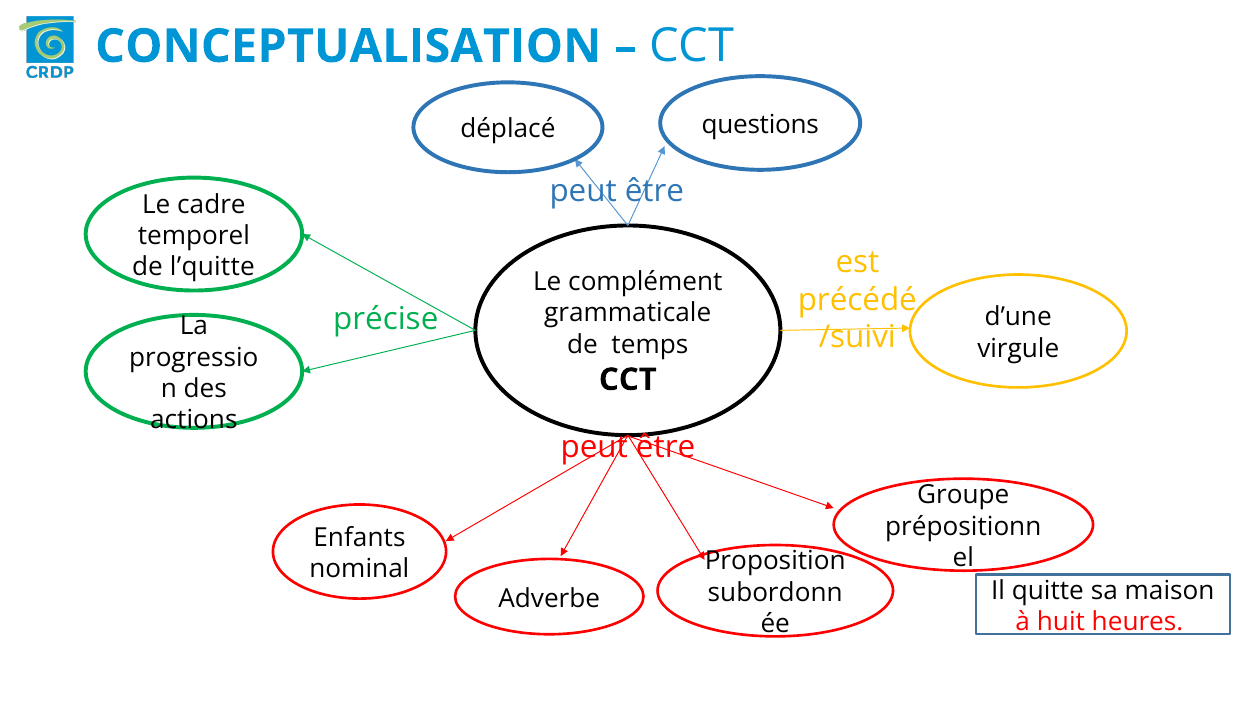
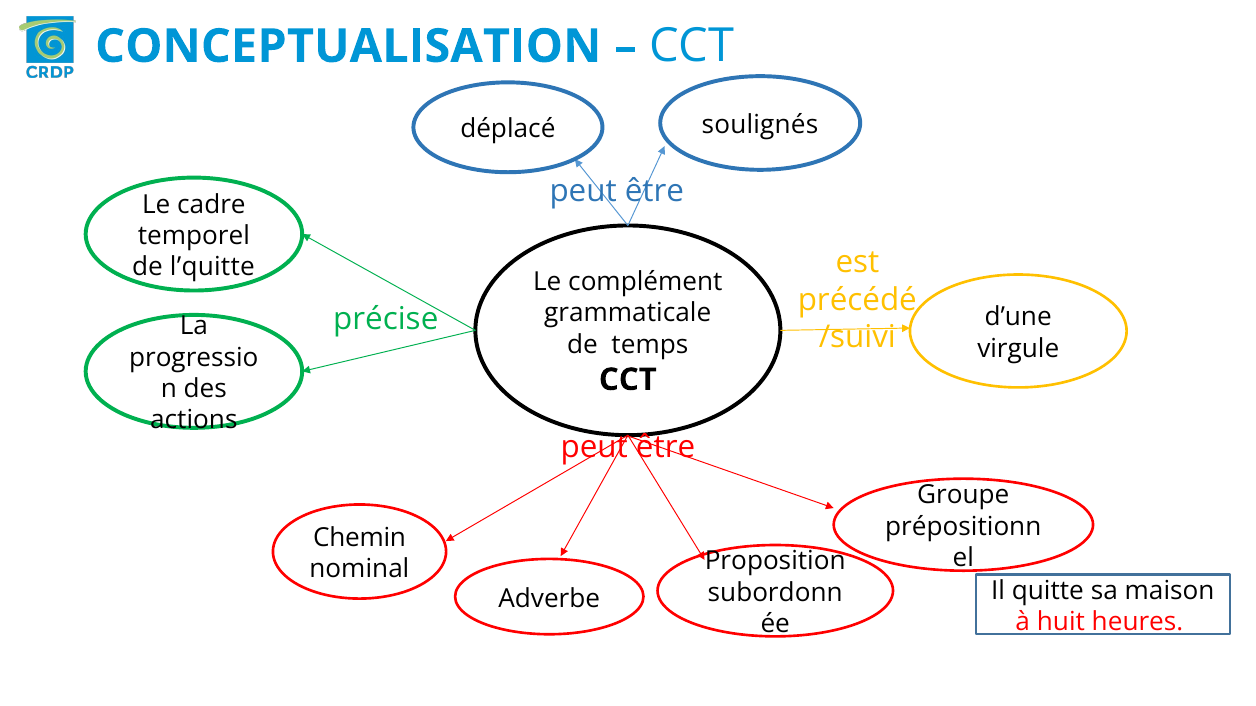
questions: questions -> soulignés (760, 125)
Enfants: Enfants -> Chemin (360, 538)
